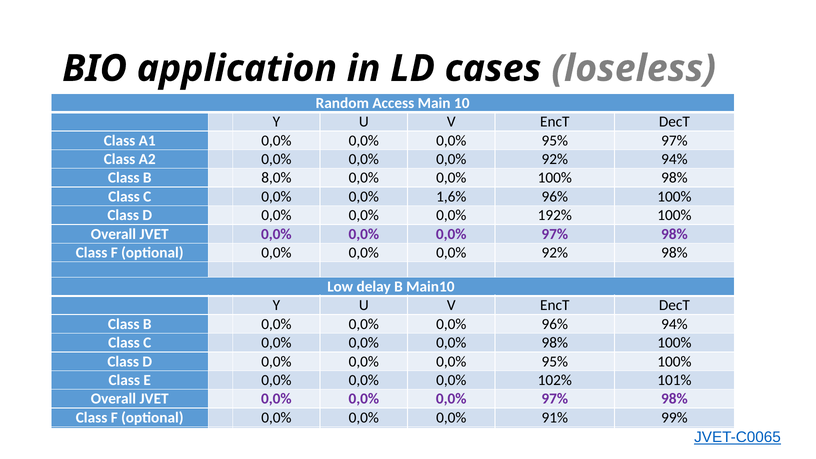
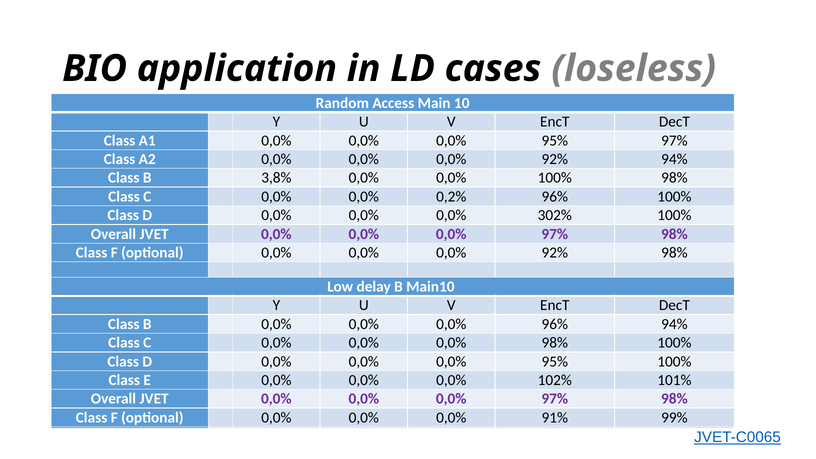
8,0%: 8,0% -> 3,8% (276, 178)
1,6%: 1,6% -> 0,2% (451, 197)
192%: 192% -> 302% (555, 215)
